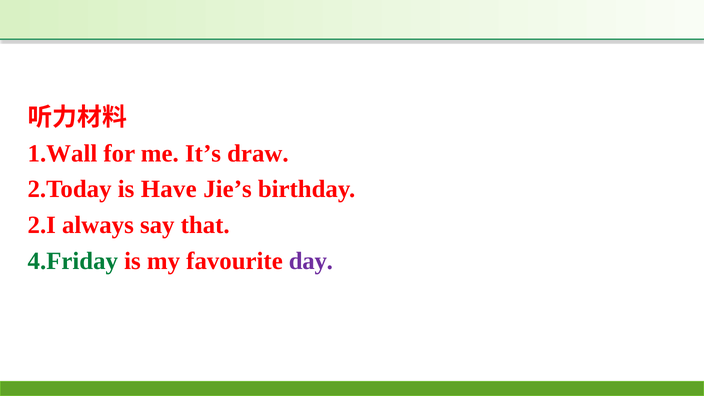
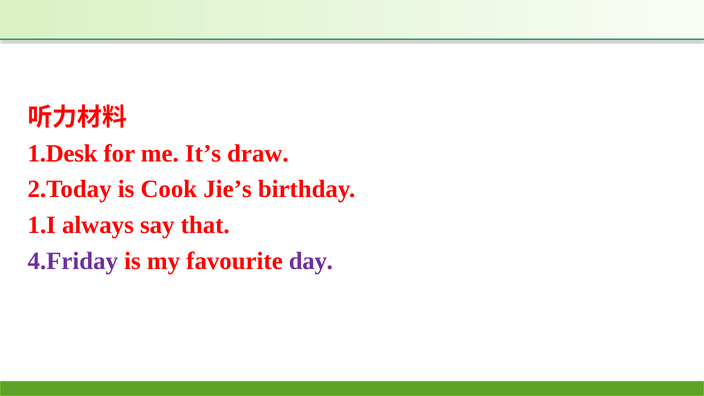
1.Wall: 1.Wall -> 1.Desk (63, 153)
Have: Have -> Cook (169, 189)
2.I: 2.I -> 1.I (42, 225)
4.Friday colour: green -> purple (73, 261)
